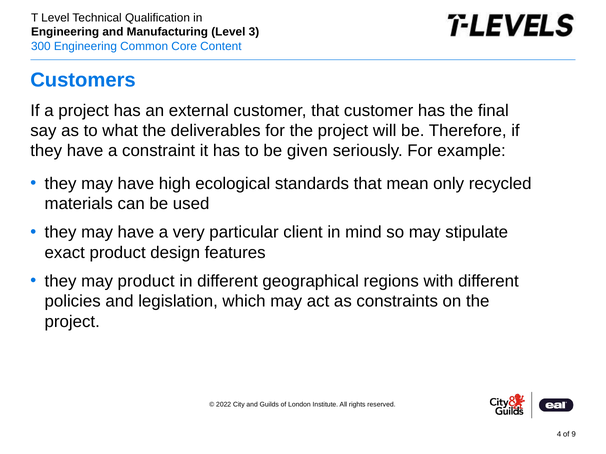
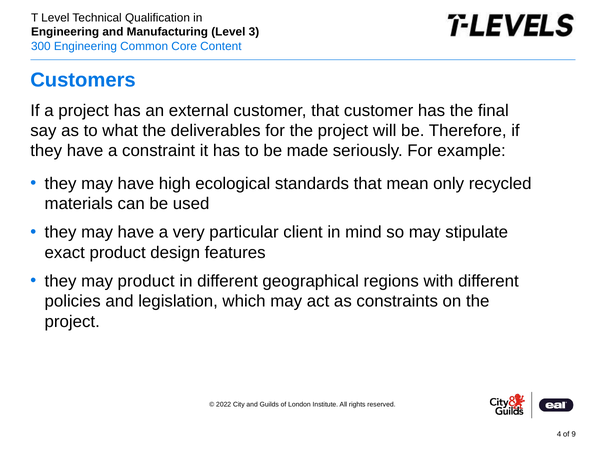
given: given -> made (308, 151)
